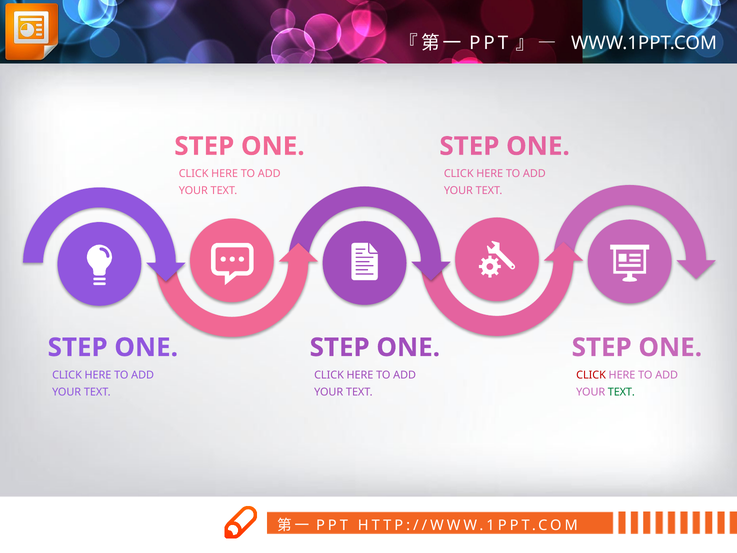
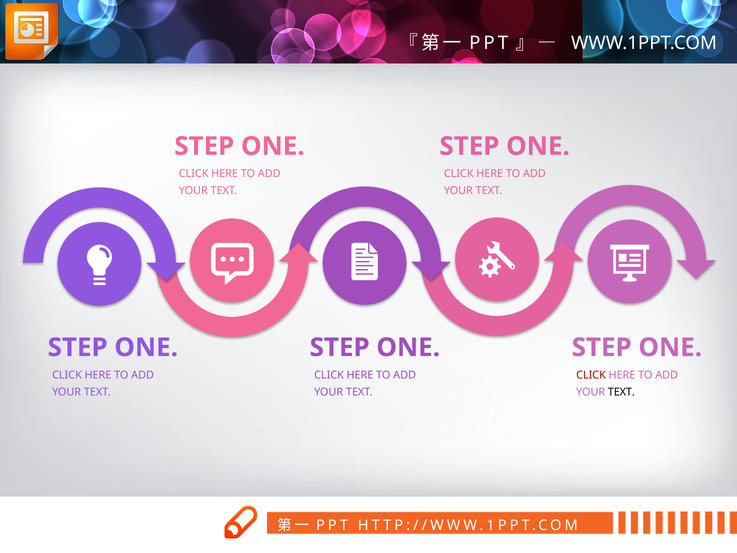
TEXT colour: green -> black (621, 392)
